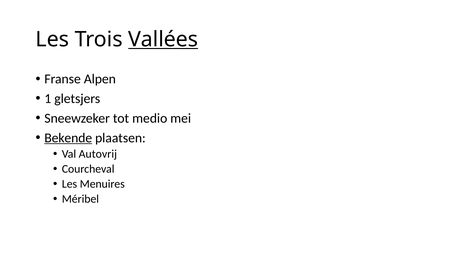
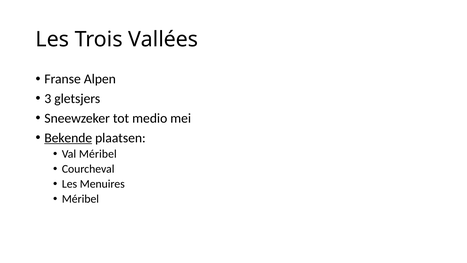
Vallées underline: present -> none (163, 39)
1: 1 -> 3 (48, 99)
Val Autovrij: Autovrij -> Méribel (98, 154)
